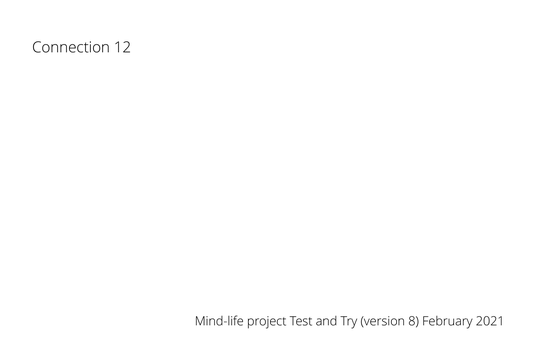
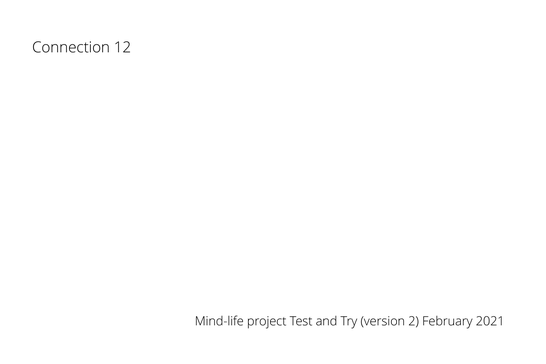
8: 8 -> 2 (414, 321)
